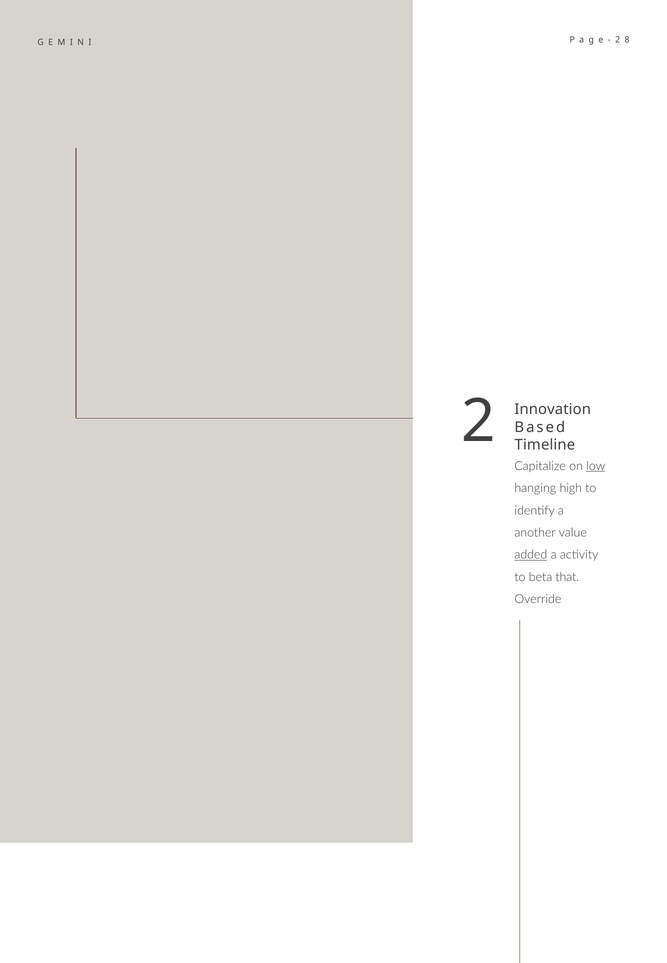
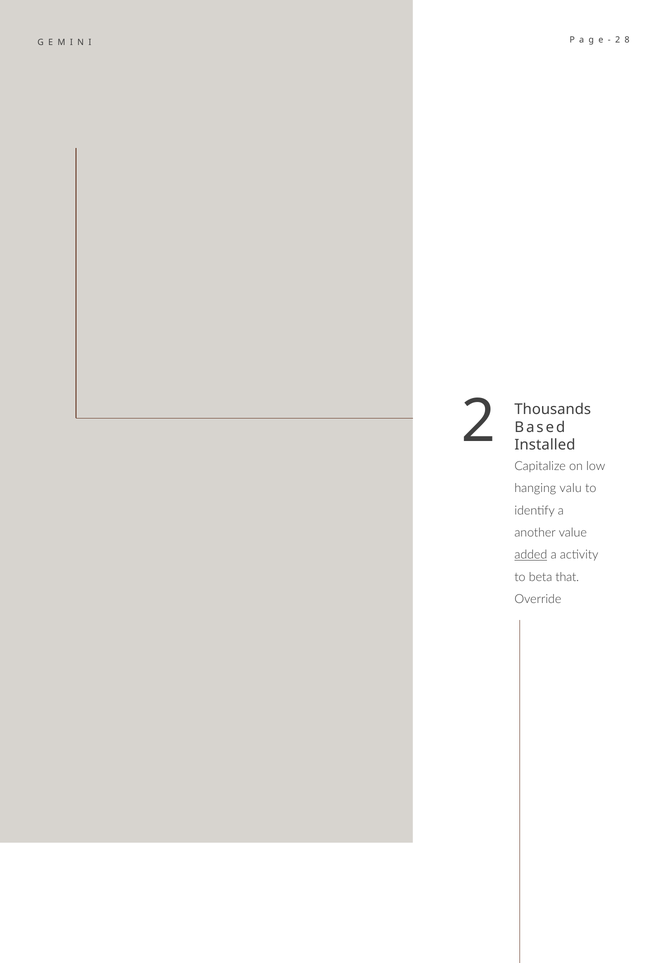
Innovation: Innovation -> Thousands (553, 410)
Timeline: Timeline -> Installed (545, 445)
low underline: present -> none (596, 466)
high: high -> valu (571, 488)
